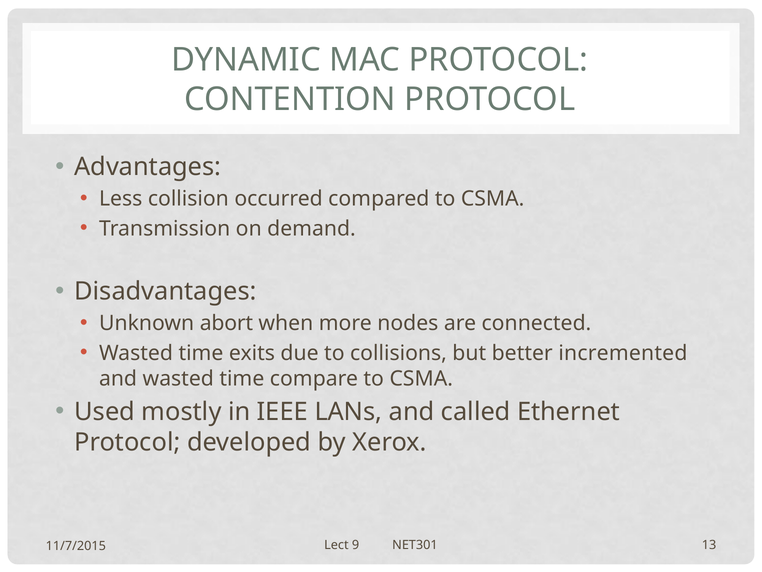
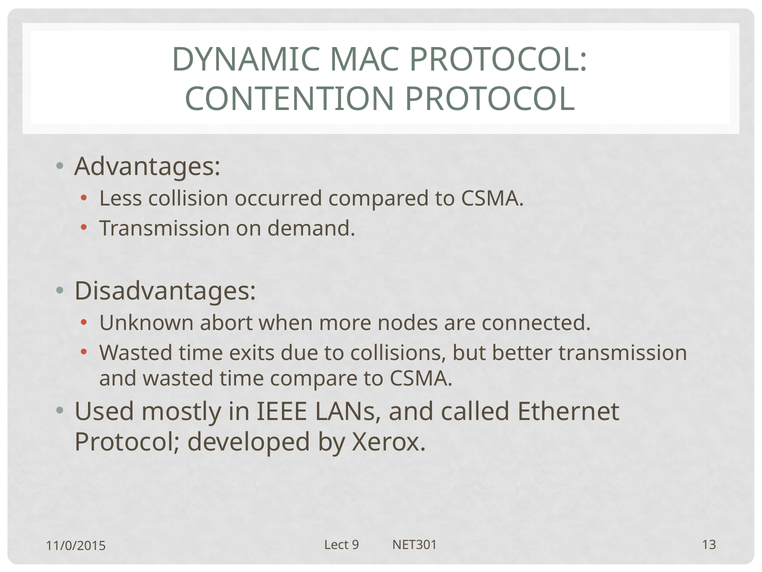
better incremented: incremented -> transmission (623, 353)
11/7/2015: 11/7/2015 -> 11/0/2015 (76, 546)
